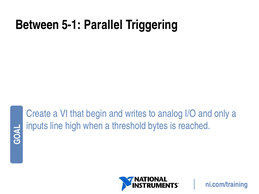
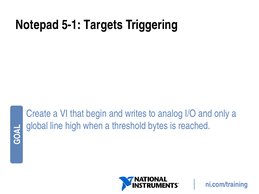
Between: Between -> Notepad (37, 25)
Parallel: Parallel -> Targets (103, 25)
inputs: inputs -> global (37, 126)
